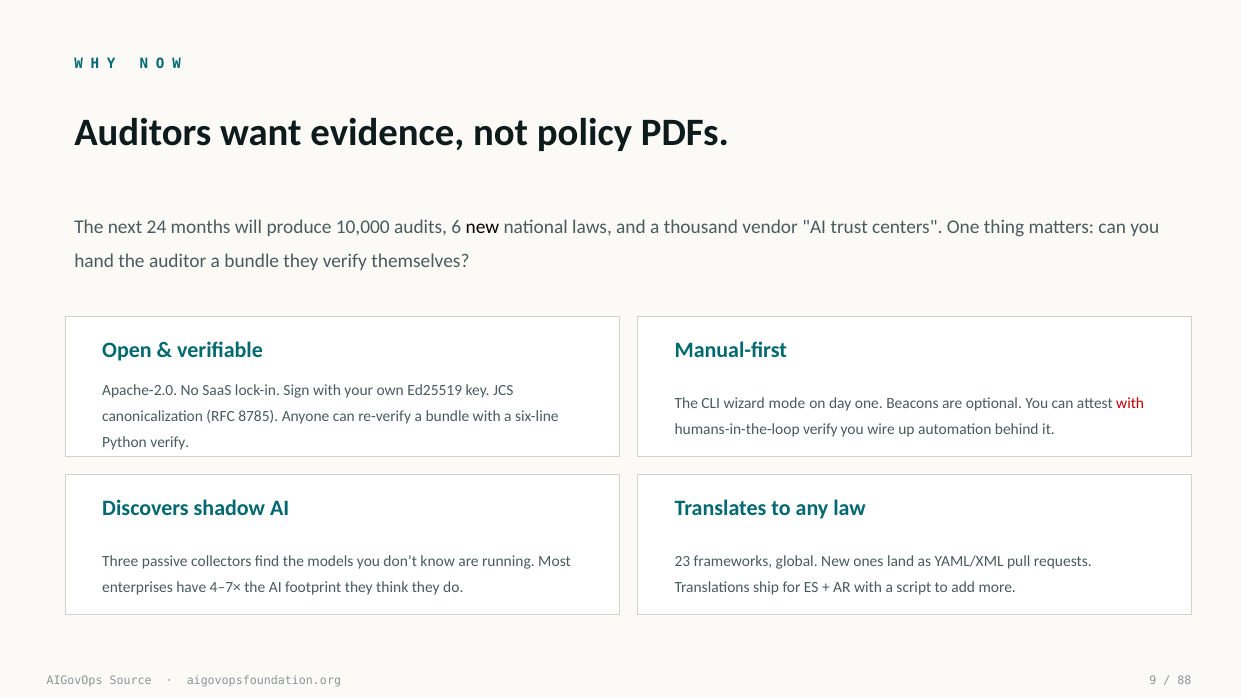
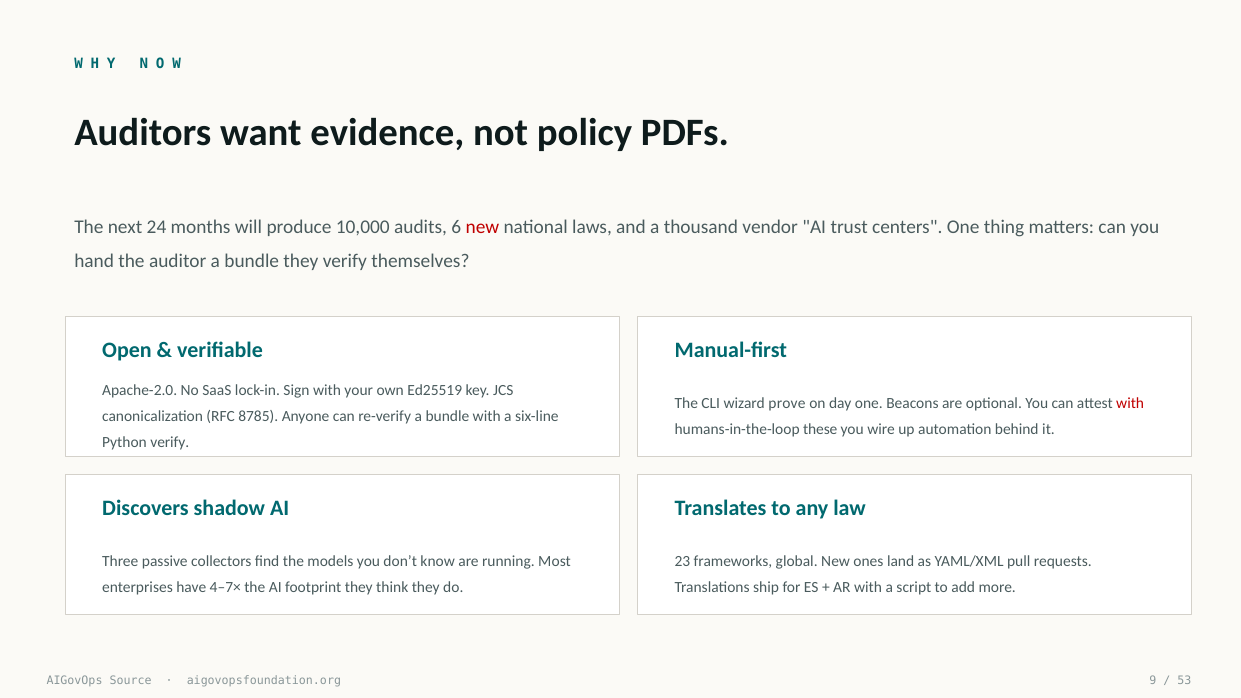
new colour: black -> red (482, 227)
mode: mode -> prove (787, 404)
humans-in-the-loop verify: verify -> these (820, 430)
88: 88 -> 53 (1184, 681)
